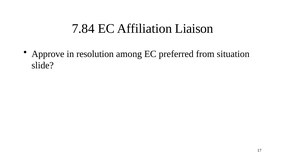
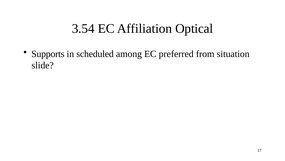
7.84: 7.84 -> 3.54 (83, 29)
Liaison: Liaison -> Optical (194, 29)
Approve: Approve -> Supports (48, 54)
resolution: resolution -> scheduled (95, 54)
